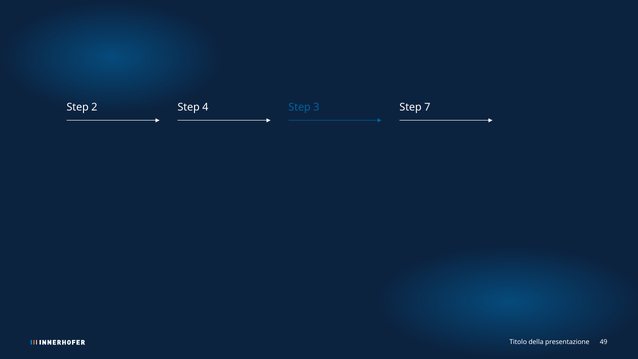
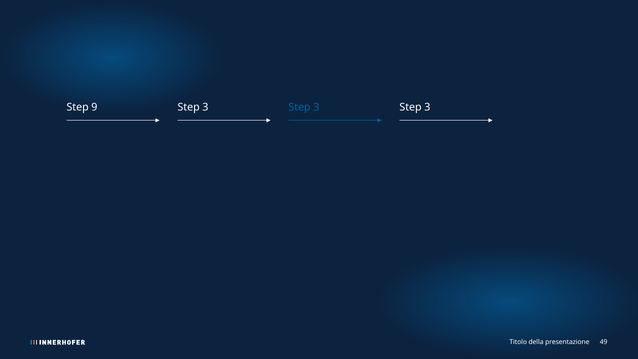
2: 2 -> 9 (94, 107)
4: 4 -> 3 (205, 107)
7: 7 -> 3 (427, 107)
